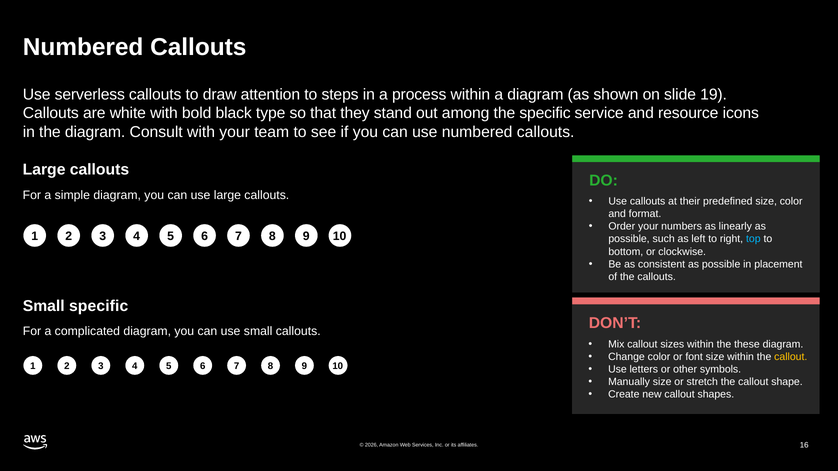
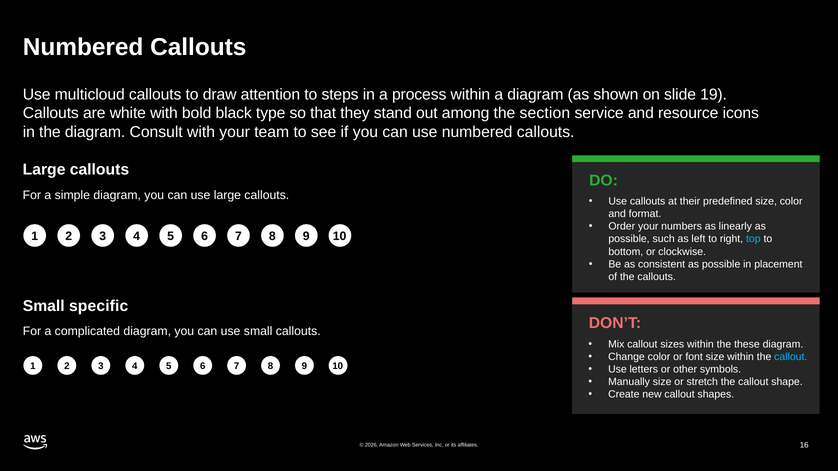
serverless: serverless -> multicloud (90, 95)
the specific: specific -> section (545, 113)
callout colour: yellow -> light blue (791, 357)
